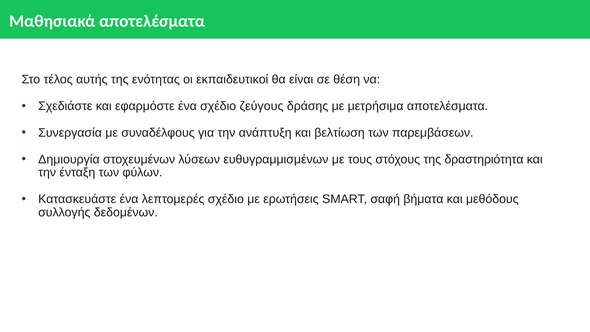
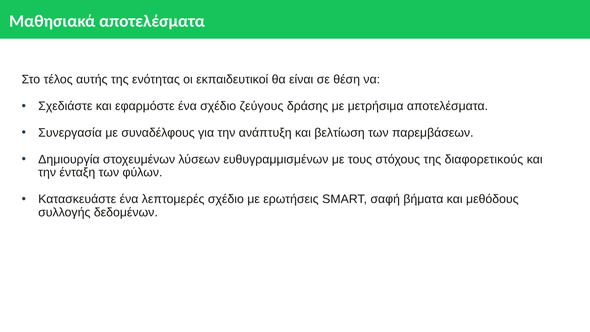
δραστηριότητα: δραστηριότητα -> διαφορετικούς (484, 159)
